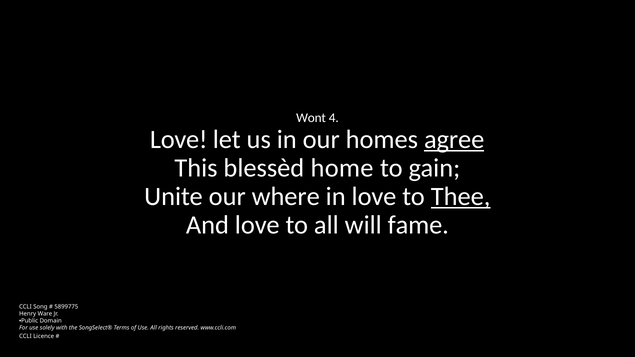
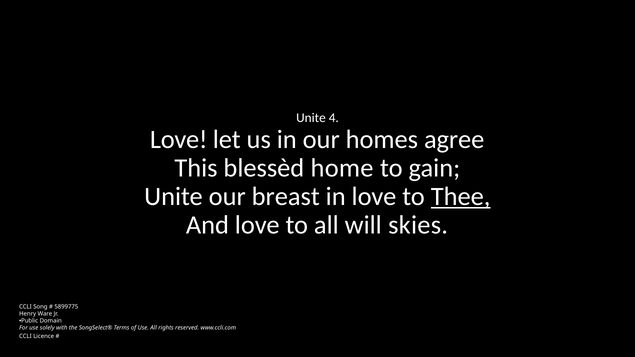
Wont: Wont -> Unite (311, 118)
agree underline: present -> none (454, 139)
where: where -> breast (286, 197)
fame: fame -> skies (418, 225)
